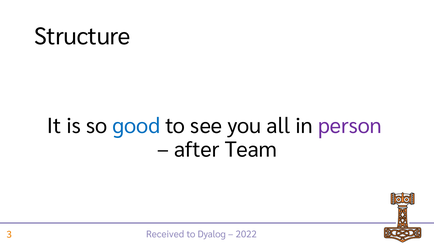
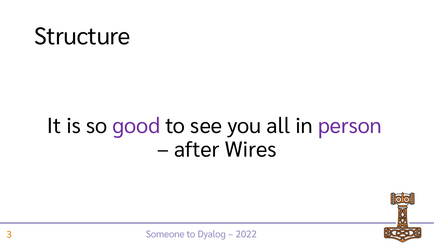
good colour: blue -> purple (136, 126)
Team: Team -> Wires (251, 150)
Received: Received -> Someone (165, 234)
